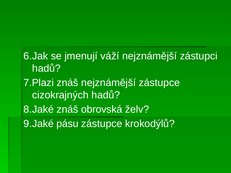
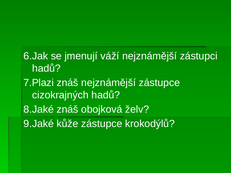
obrovská: obrovská -> obojková (102, 110)
pásu: pásu -> kůže (67, 124)
